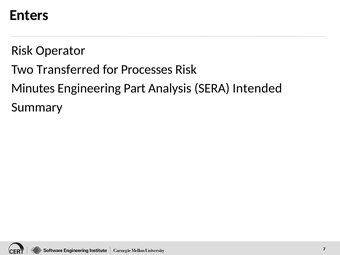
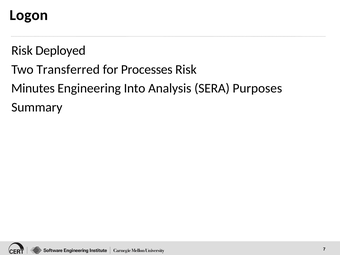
Enters: Enters -> Logon (29, 15)
Operator: Operator -> Deployed (60, 51)
Part: Part -> Into (135, 88)
Intended: Intended -> Purposes (257, 88)
